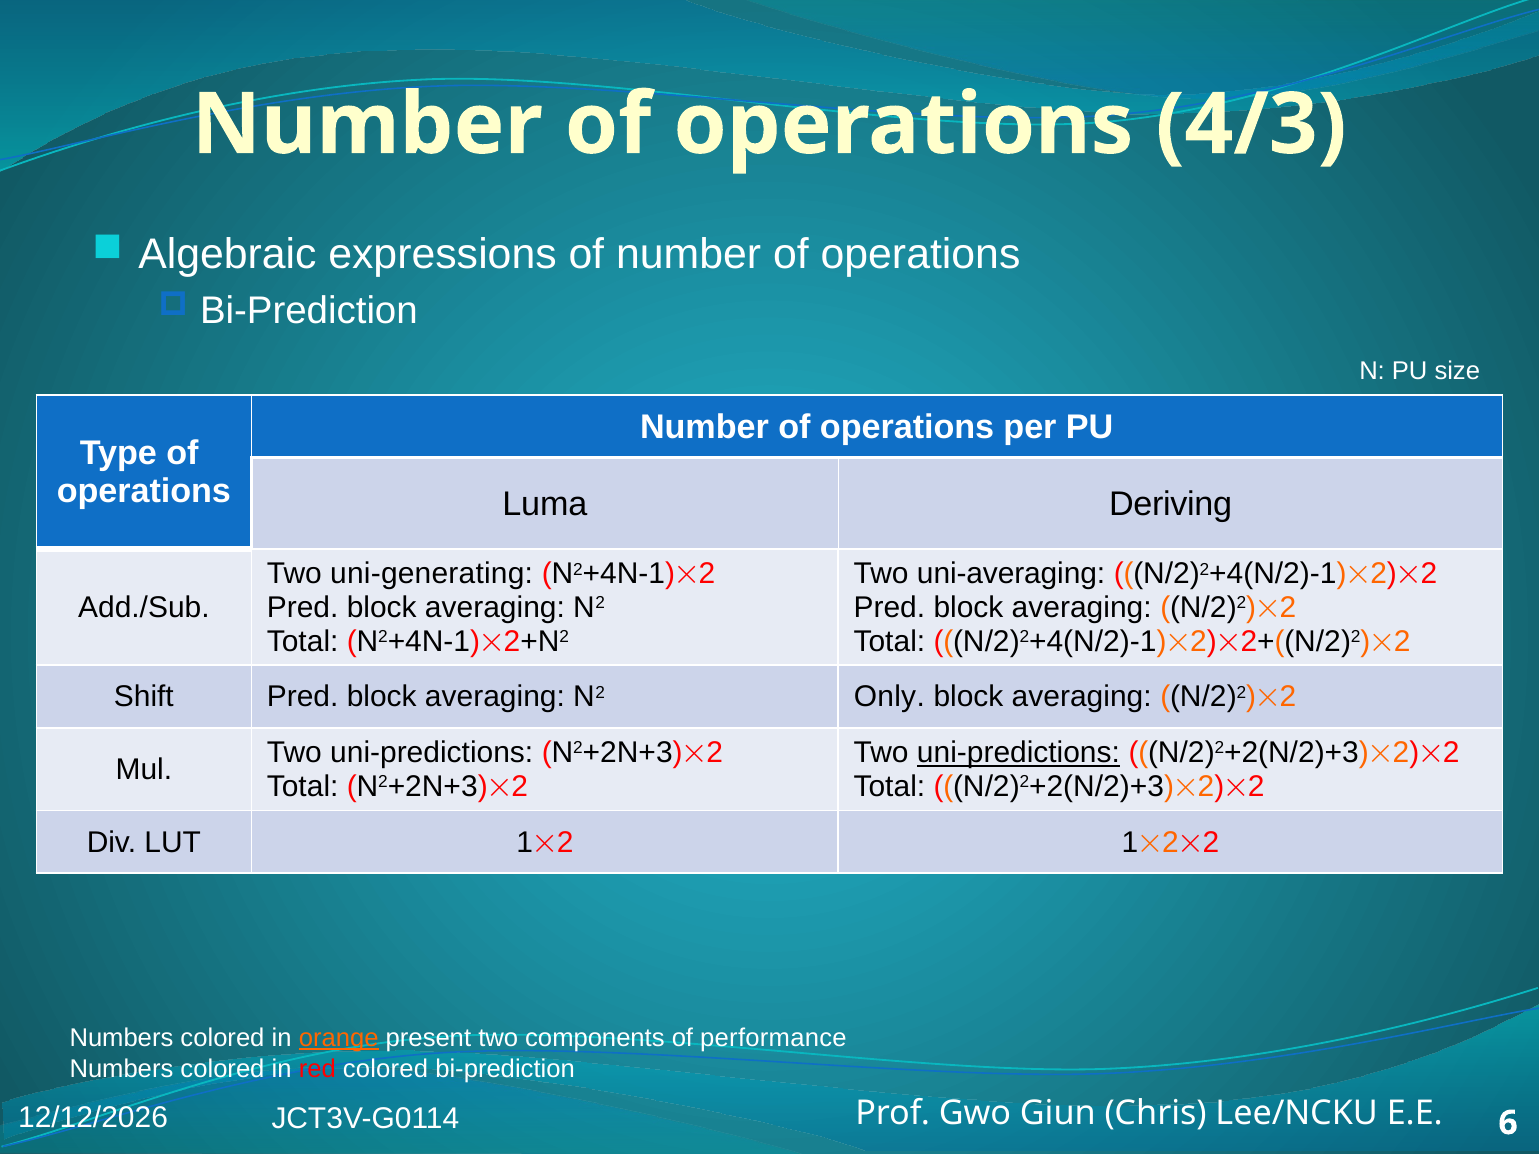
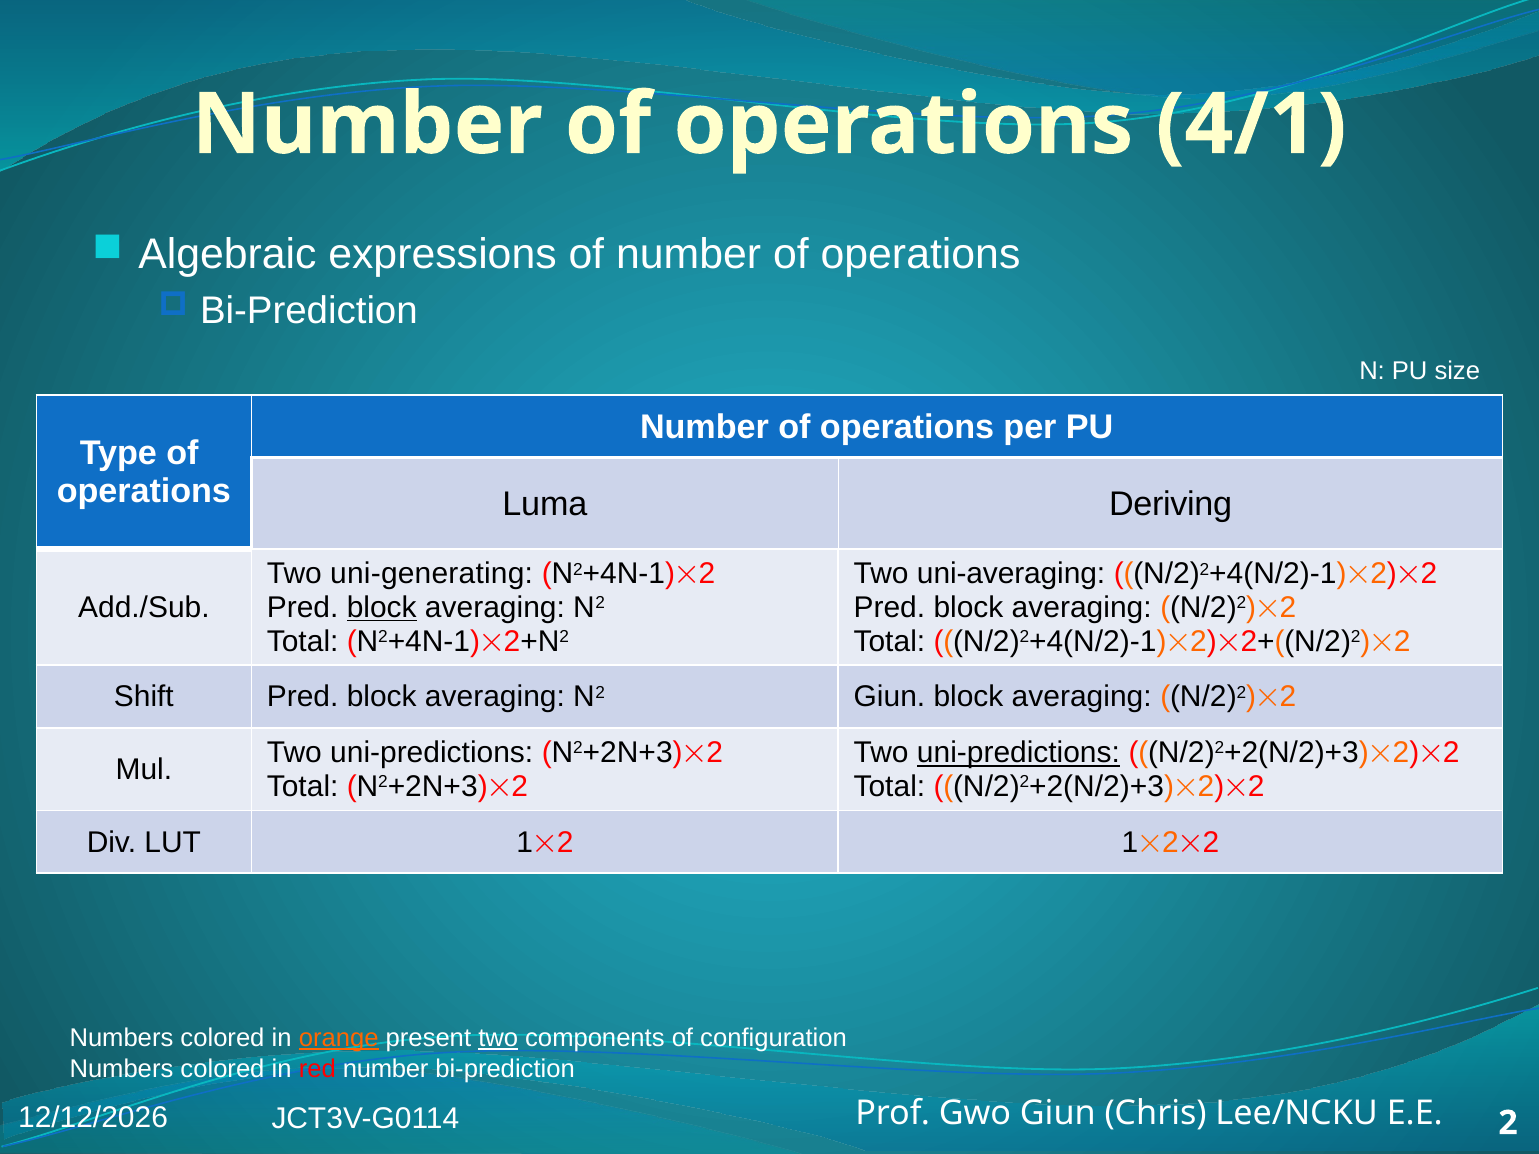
4/3: 4/3 -> 4/1 (1251, 125)
block underline: none -> present (382, 608)
N2 Only: Only -> Giun (889, 697)
two underline: none -> present (498, 1038)
performance: performance -> configuration (774, 1038)
red colored: colored -> number (386, 1069)
6: 6 -> 2 (1508, 1123)
